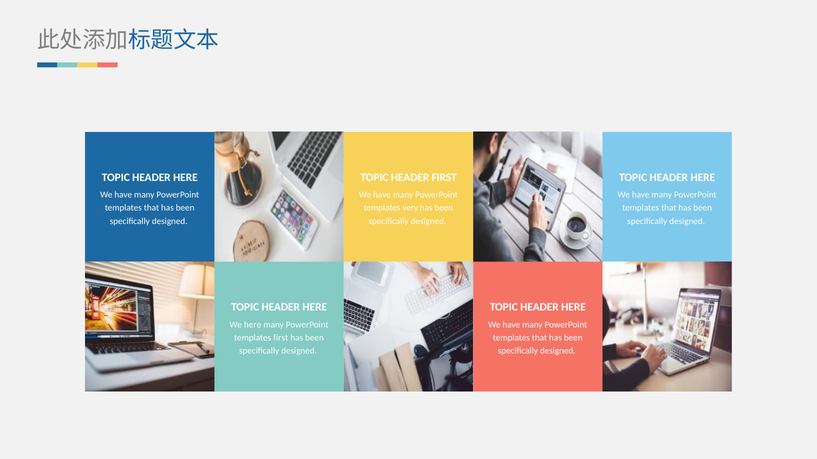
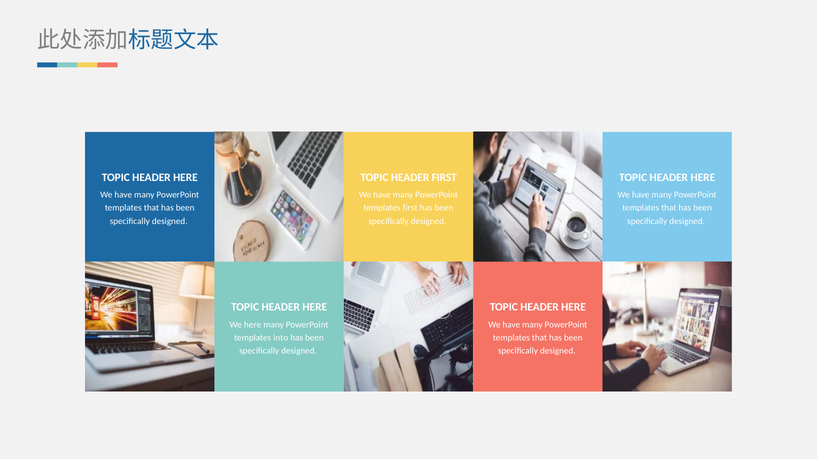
templates very: very -> first (410, 208)
templates first: first -> into (281, 338)
